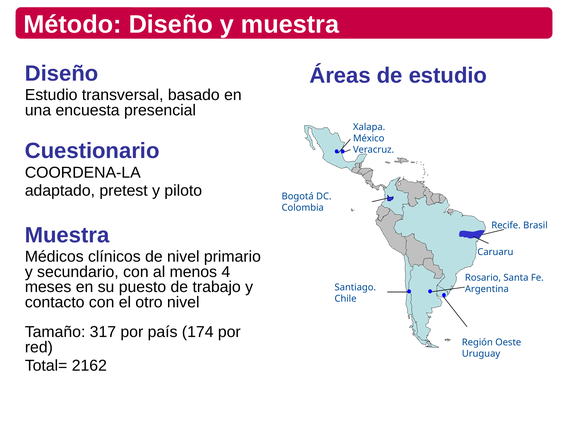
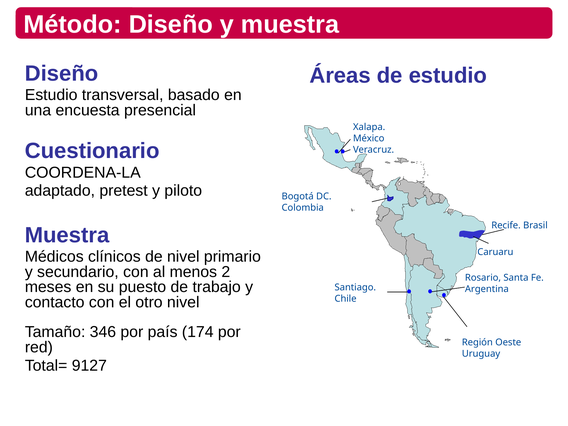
4: 4 -> 2 (226, 272)
317: 317 -> 346 (103, 332)
2162: 2162 -> 9127 (89, 366)
